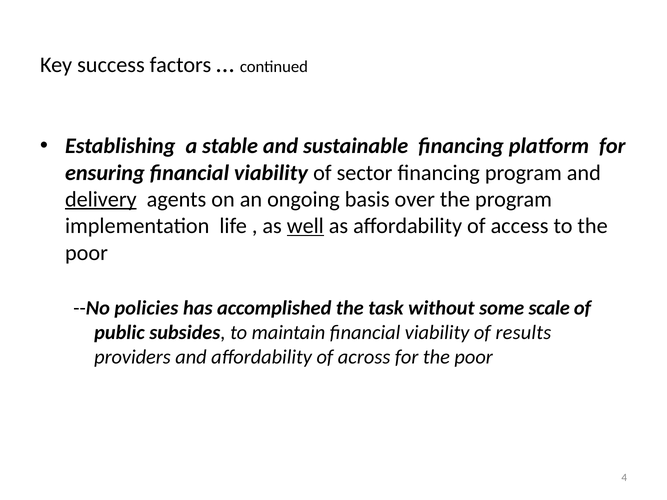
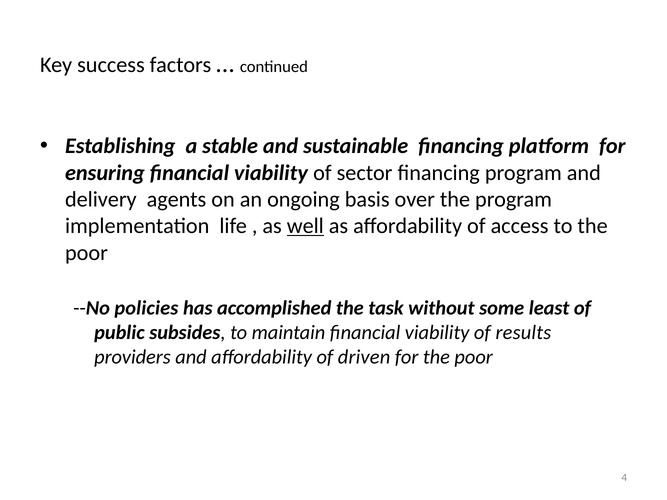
delivery underline: present -> none (101, 199)
scale: scale -> least (549, 308)
across: across -> driven (364, 357)
